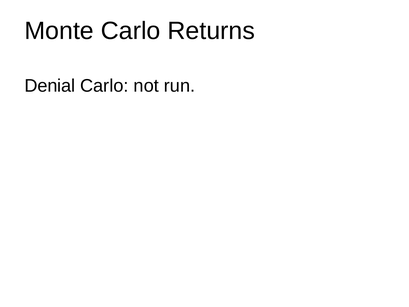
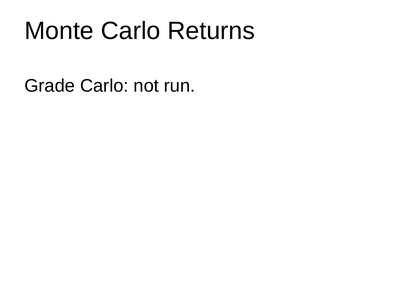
Denial: Denial -> Grade (50, 86)
